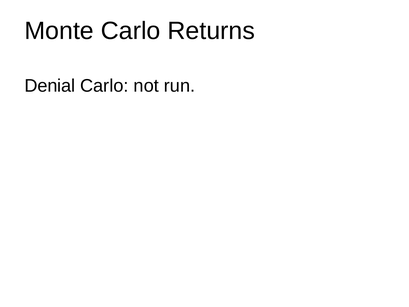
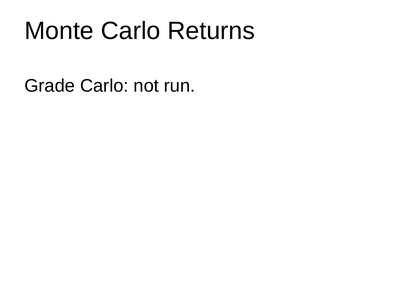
Denial: Denial -> Grade (50, 86)
